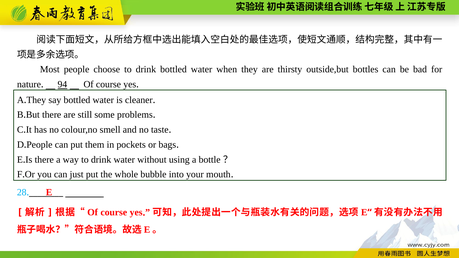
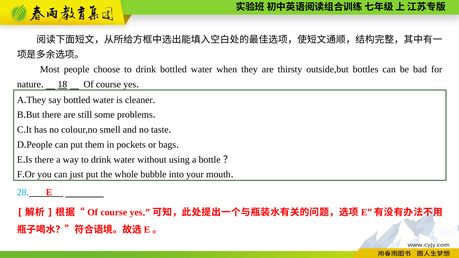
94: 94 -> 18 (62, 84)
